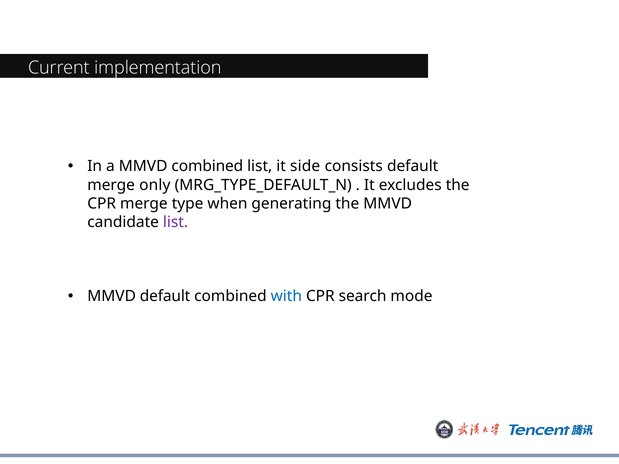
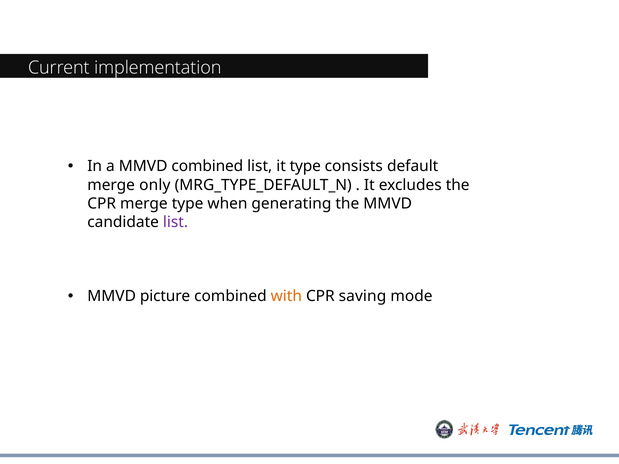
it side: side -> type (305, 166)
MMVD default: default -> picture (165, 296)
with colour: blue -> orange (286, 296)
search: search -> saving (362, 296)
